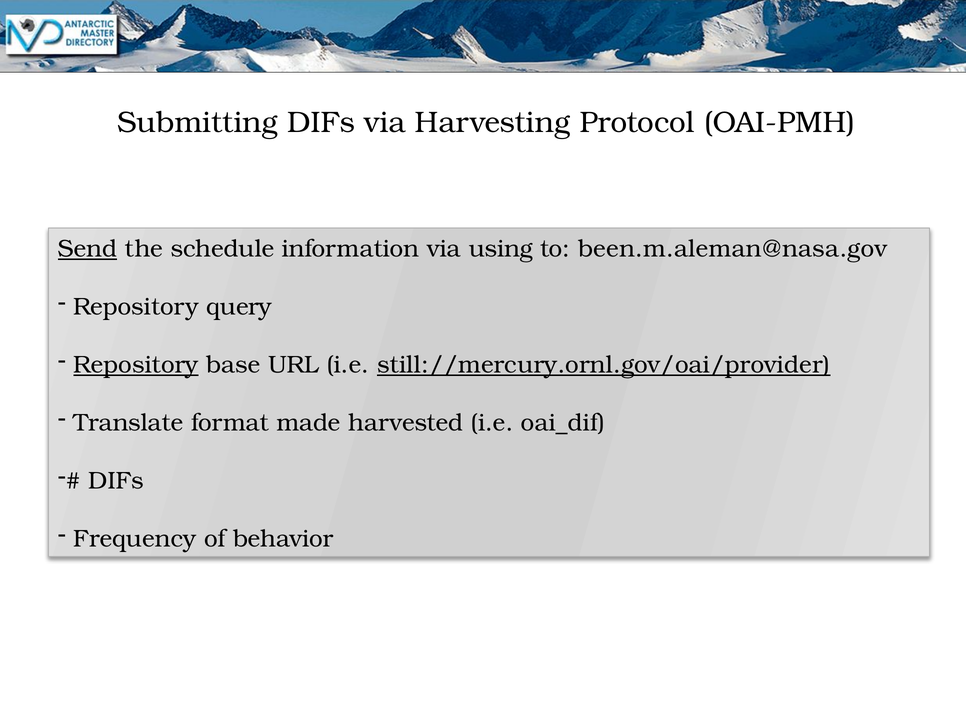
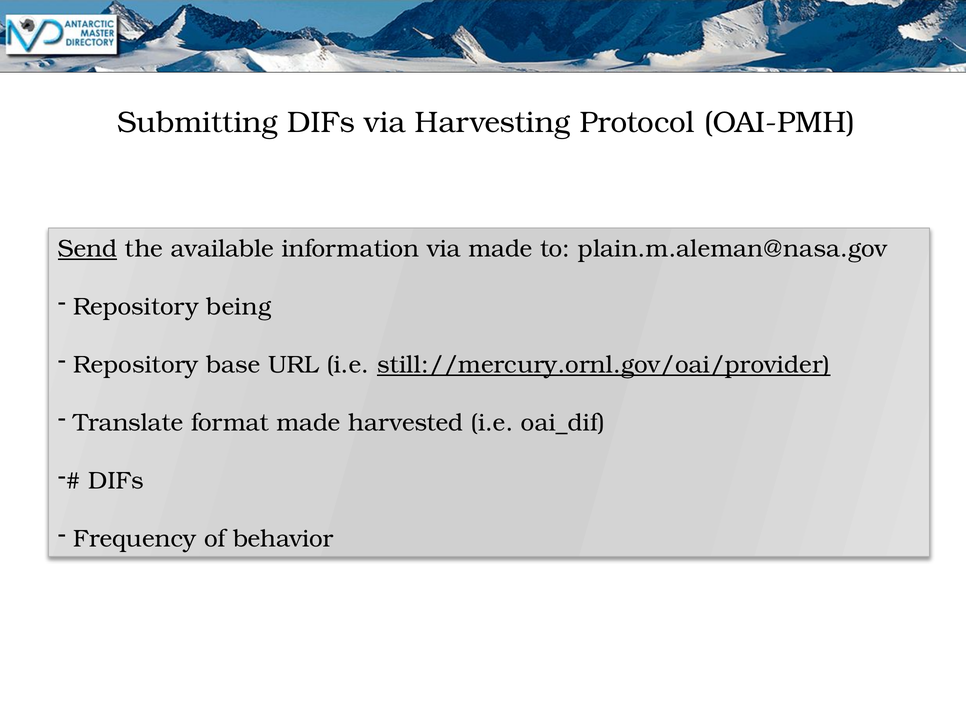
schedule: schedule -> available (222, 249)
via using: using -> made (501, 249)
been.m.aleman@nasa.gov: been.m.aleman@nasa.gov -> plain.m.aleman@nasa.gov (733, 249)
query: query -> being (239, 307)
Repository underline: present -> none (136, 365)
